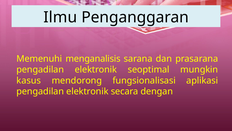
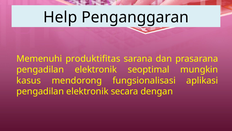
Ilmu: Ilmu -> Help (60, 17)
menganalisis: menganalisis -> produktifitas (93, 59)
